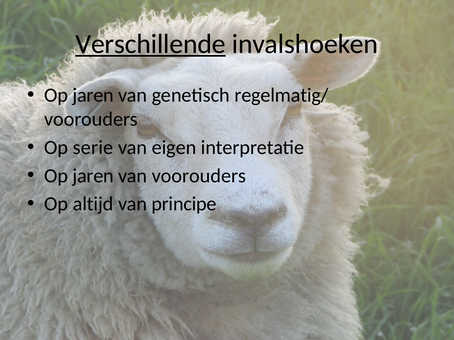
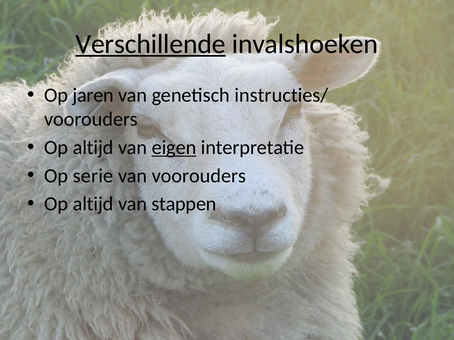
regelmatig/: regelmatig/ -> instructies/ (281, 95)
serie: serie -> altijd (93, 148)
eigen underline: none -> present (174, 148)
jaren: jaren -> serie (93, 176)
principe: principe -> stappen (184, 204)
